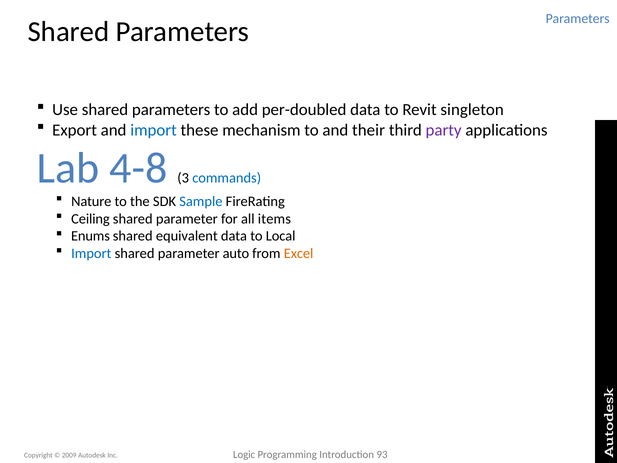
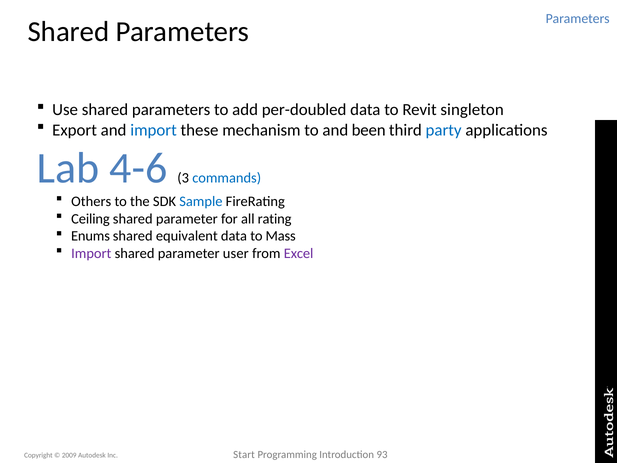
their: their -> been (369, 130)
party colour: purple -> blue (444, 130)
4-8: 4-8 -> 4-6 (138, 168)
Nature: Nature -> Others (91, 201)
items: items -> rating (275, 219)
Local: Local -> Mass (281, 236)
Import colour: blue -> purple (91, 254)
auto: auto -> user (236, 254)
Excel colour: orange -> purple (299, 254)
Logic: Logic -> Start (244, 455)
